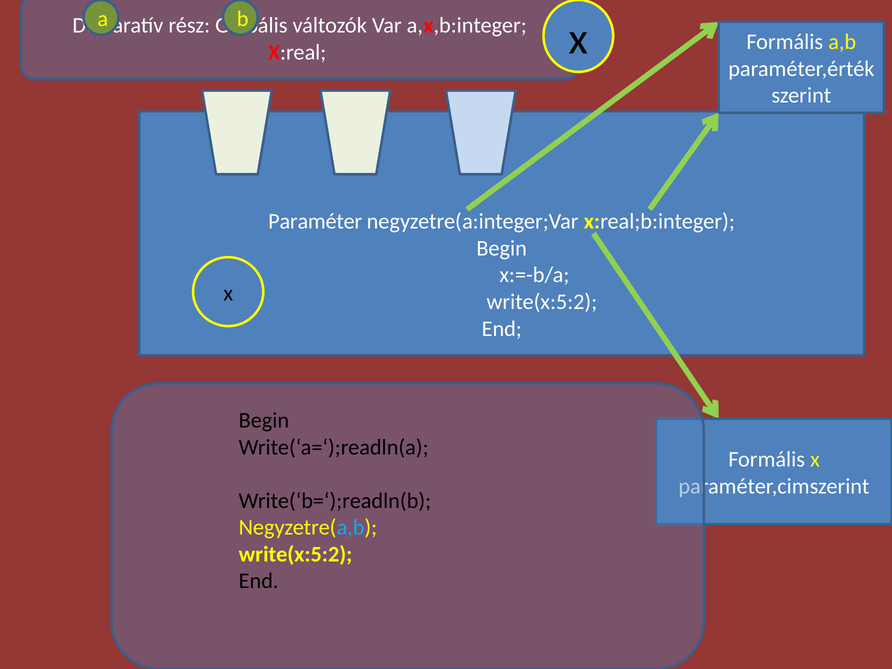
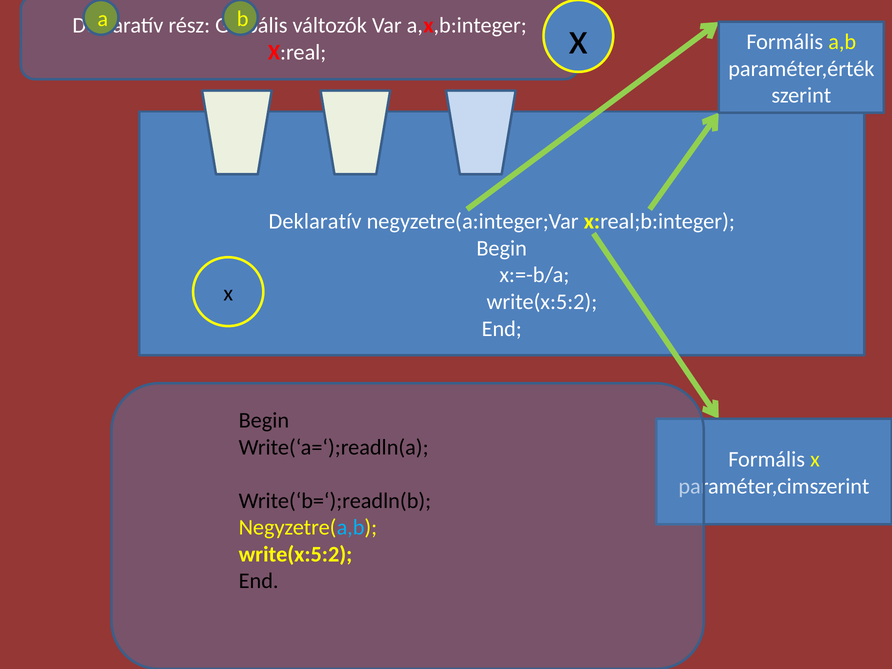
Paraméter: Paraméter -> Deklaratív (315, 222)
